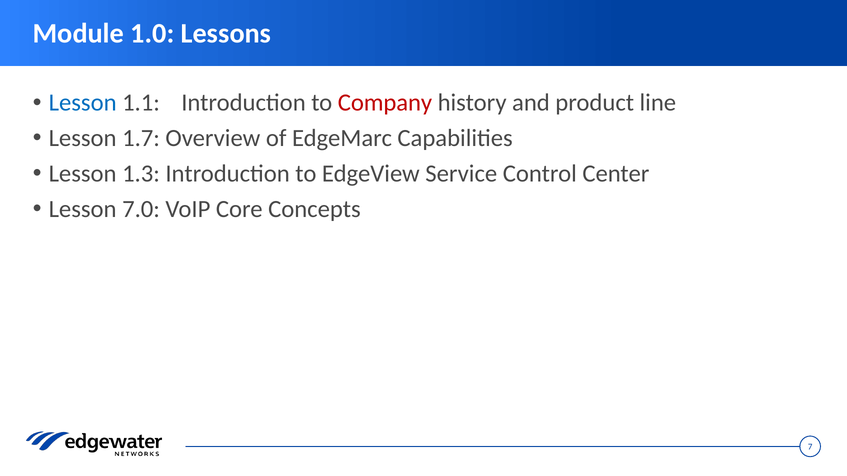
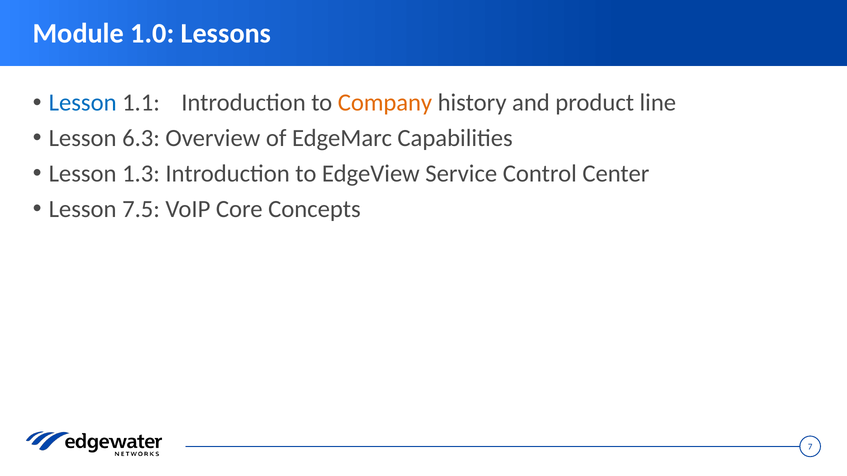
Company colour: red -> orange (385, 103)
1.7: 1.7 -> 6.3 (141, 138)
7.0: 7.0 -> 7.5 (141, 209)
